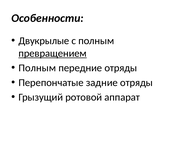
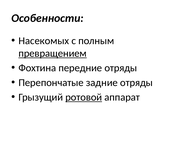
Двукрылые: Двукрылые -> Насекомых (44, 41)
Полным: Полным -> Фохтина (37, 68)
ротовой underline: none -> present (84, 98)
